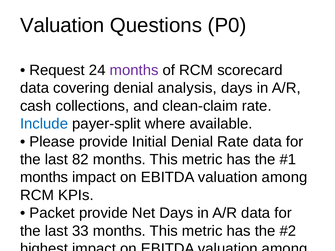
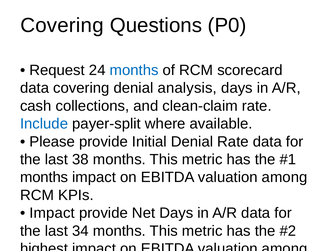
Valuation: Valuation -> Covering (62, 25)
months colour: purple -> blue (134, 70)
82: 82 -> 38 (80, 160)
Packet: Packet -> Impact (52, 213)
33: 33 -> 34 (80, 231)
